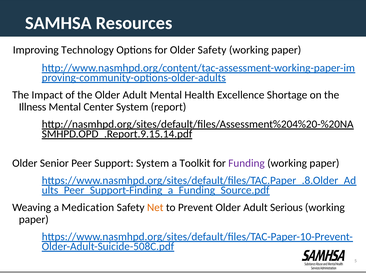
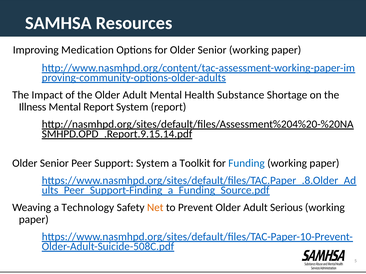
Technology: Technology -> Medication (87, 50)
for Older Safety: Safety -> Senior (212, 50)
Excellence: Excellence -> Substance (241, 95)
Mental Center: Center -> Report (99, 107)
Funding colour: purple -> blue (247, 163)
Medication: Medication -> Technology (88, 208)
